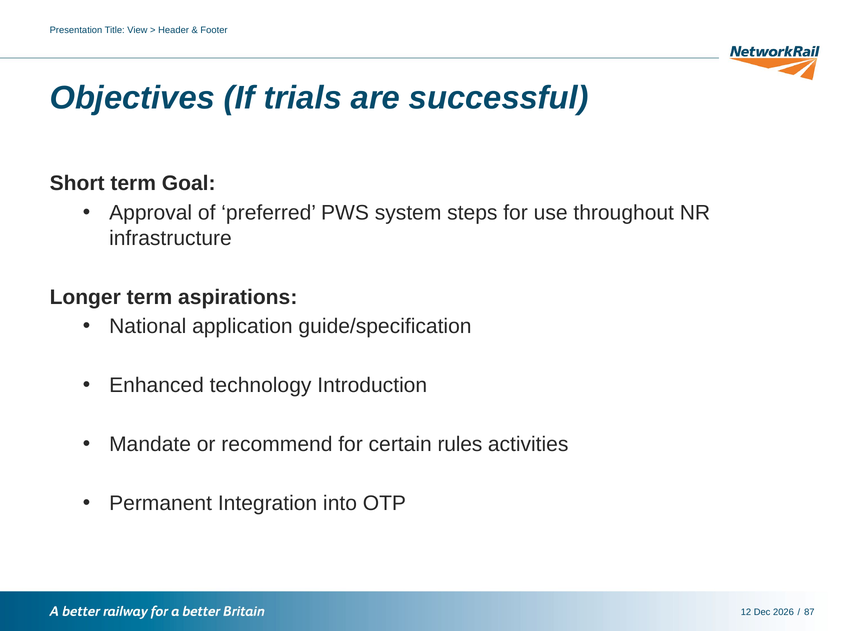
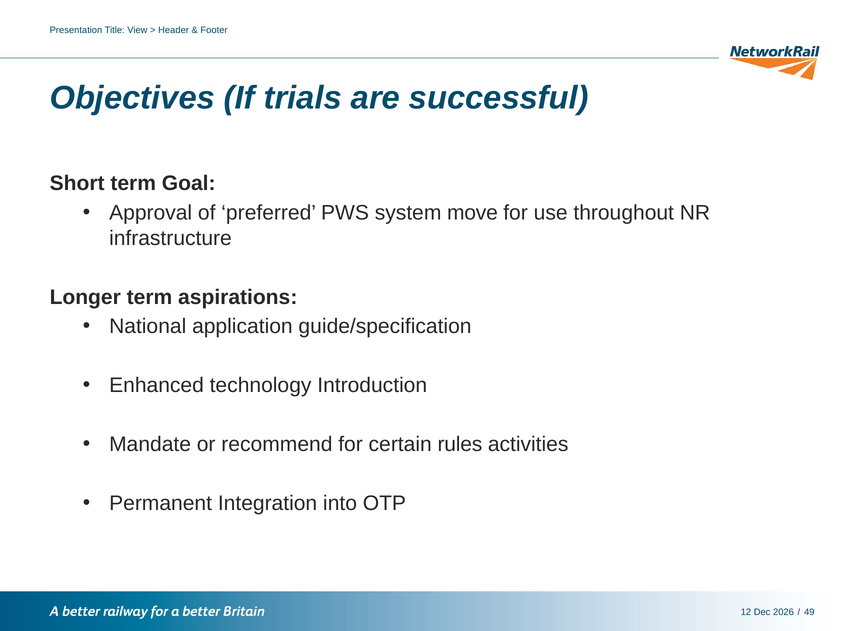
steps: steps -> move (472, 213)
87: 87 -> 49 (809, 613)
